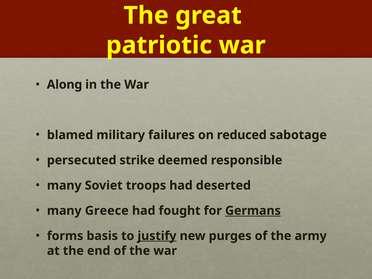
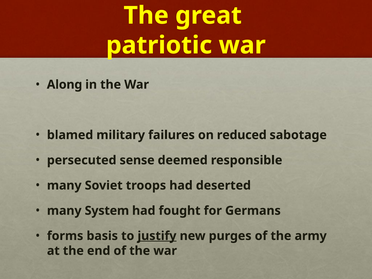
strike: strike -> sense (137, 160)
Greece: Greece -> System (107, 211)
Germans underline: present -> none (253, 211)
